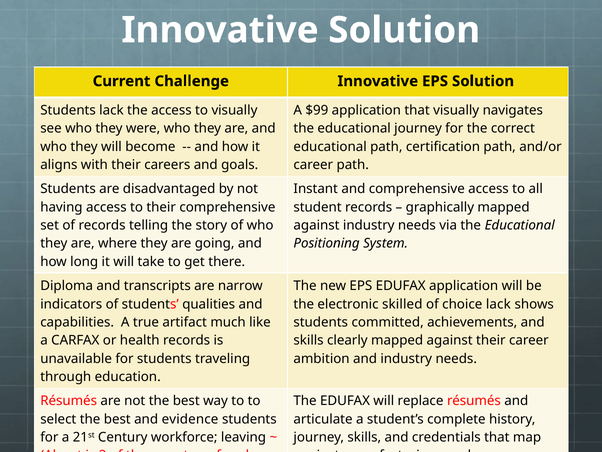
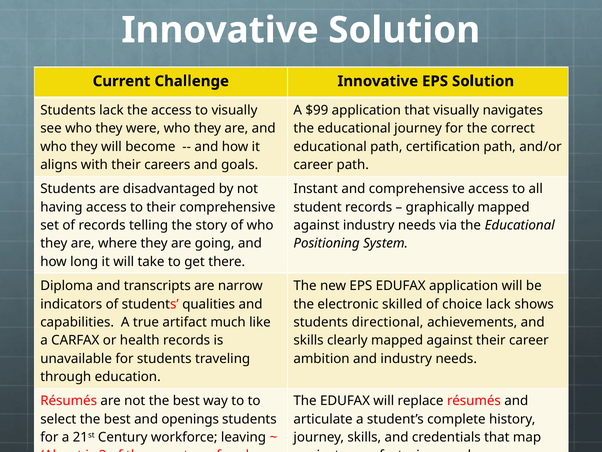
committed: committed -> directional (388, 322)
evidence: evidence -> openings (190, 419)
